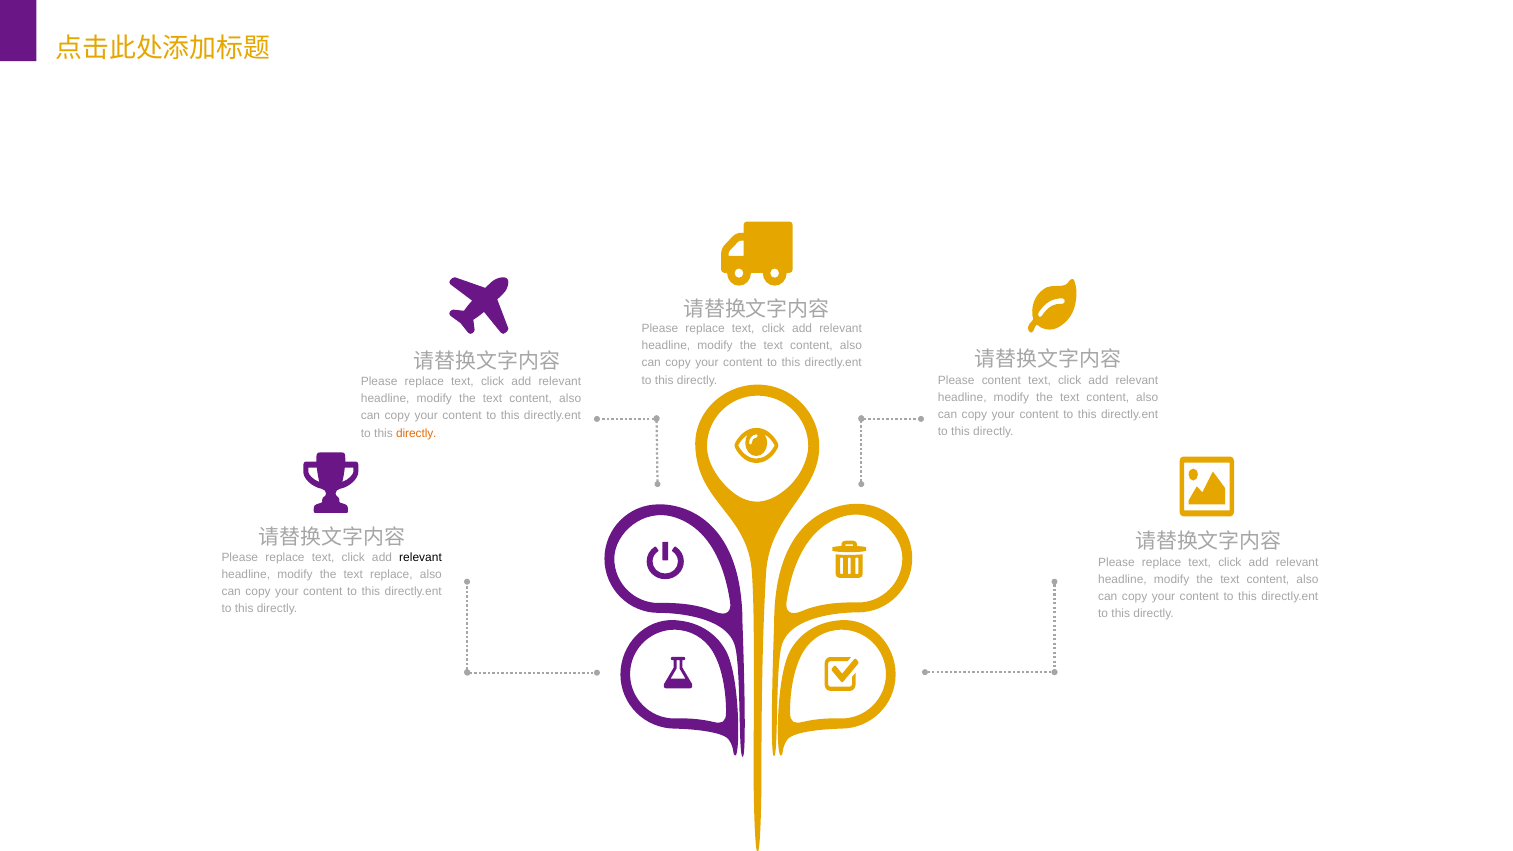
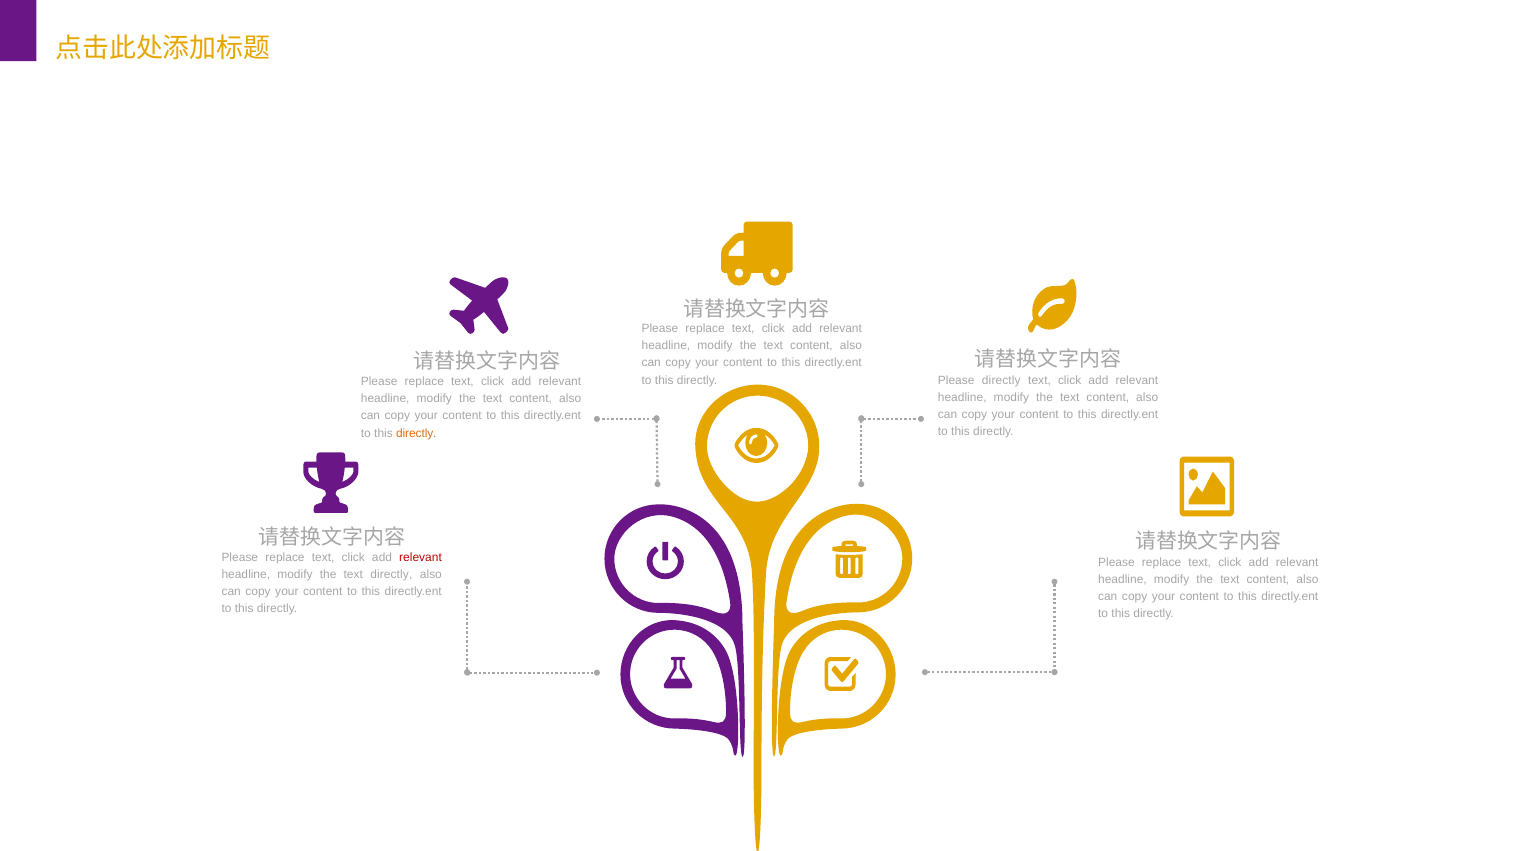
Please content: content -> directly (1001, 380)
relevant colour: black -> red (421, 558)
text replace: replace -> directly (391, 575)
